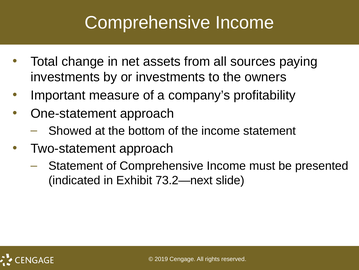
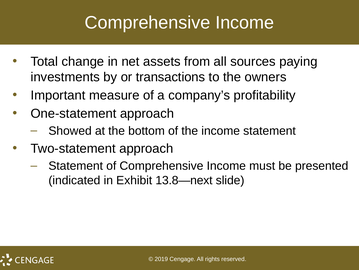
or investments: investments -> transactions (170, 77)
73.2—next: 73.2—next -> 13.8—next (184, 180)
